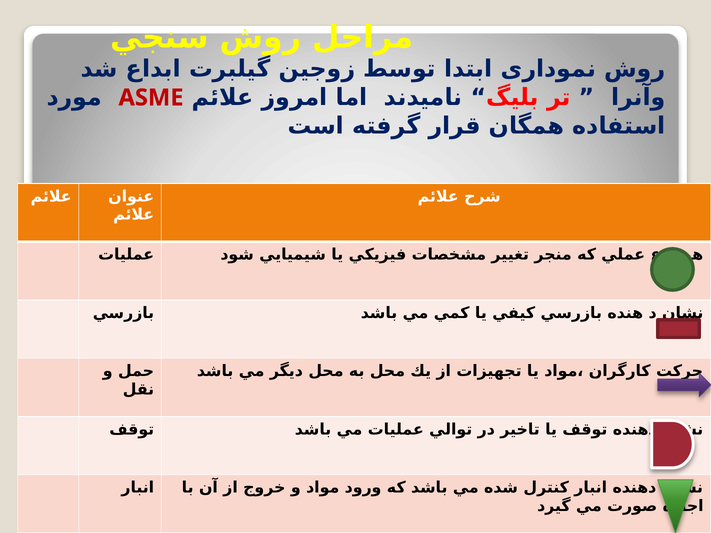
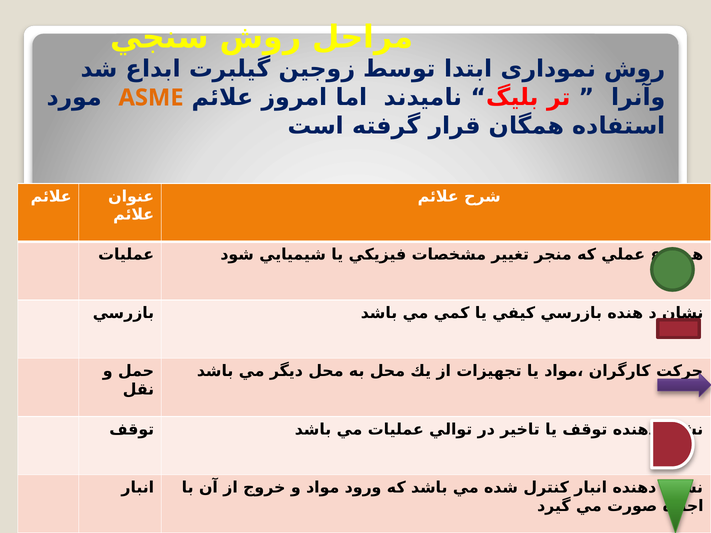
ASME colour: red -> orange (151, 98)
